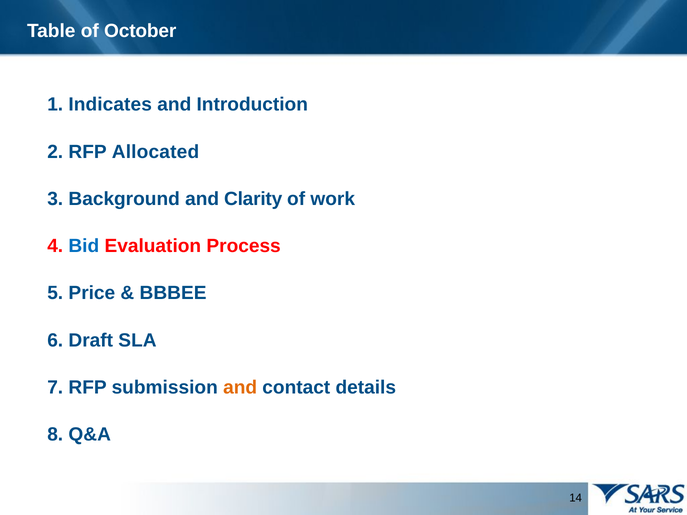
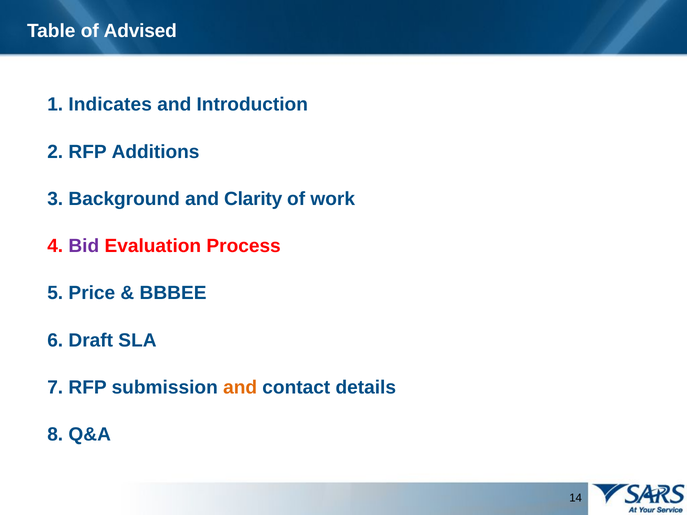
October: October -> Advised (140, 31)
Allocated: Allocated -> Additions (156, 152)
Bid colour: blue -> purple (84, 246)
